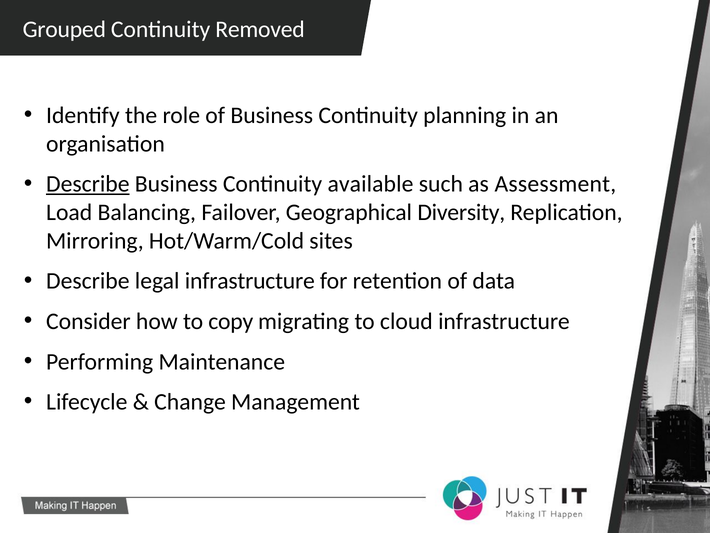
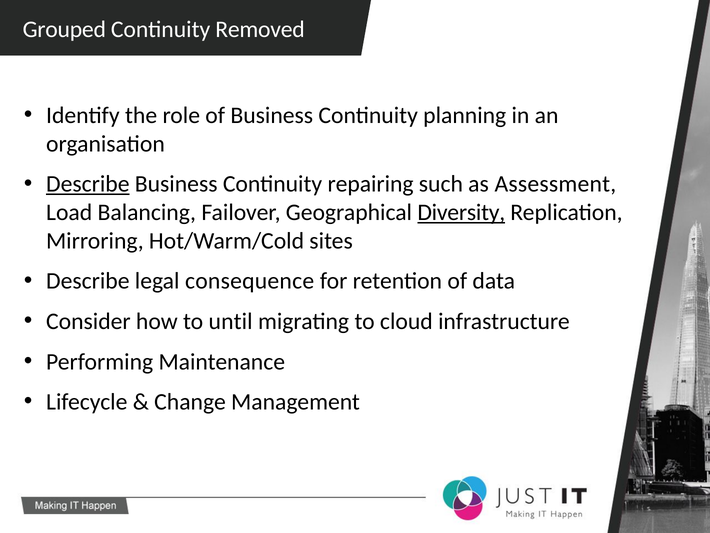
available: available -> repairing (371, 184)
Diversity underline: none -> present (461, 212)
legal infrastructure: infrastructure -> consequence (250, 281)
copy: copy -> until (231, 321)
